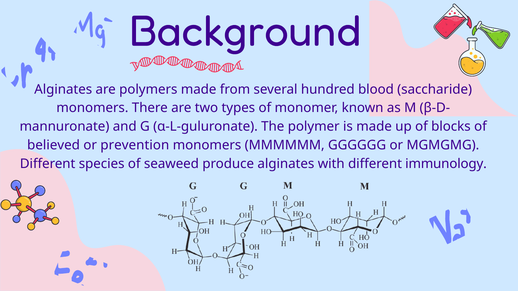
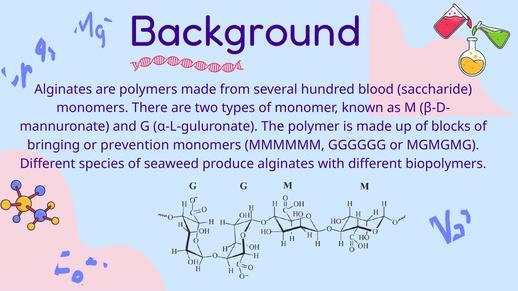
believed: believed -> bringing (54, 145)
immunology: immunology -> biopolymers (446, 164)
